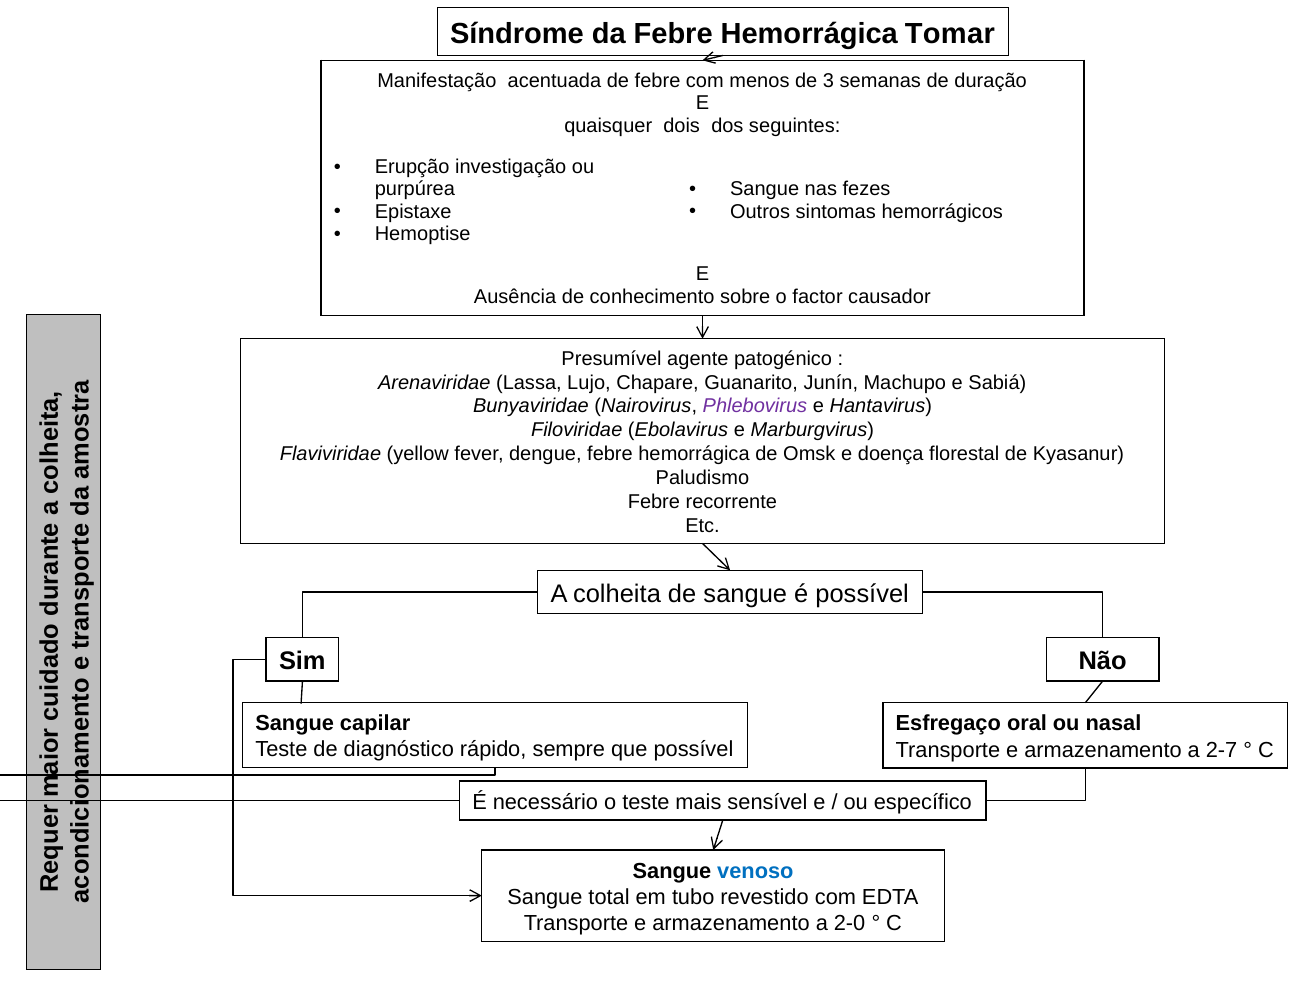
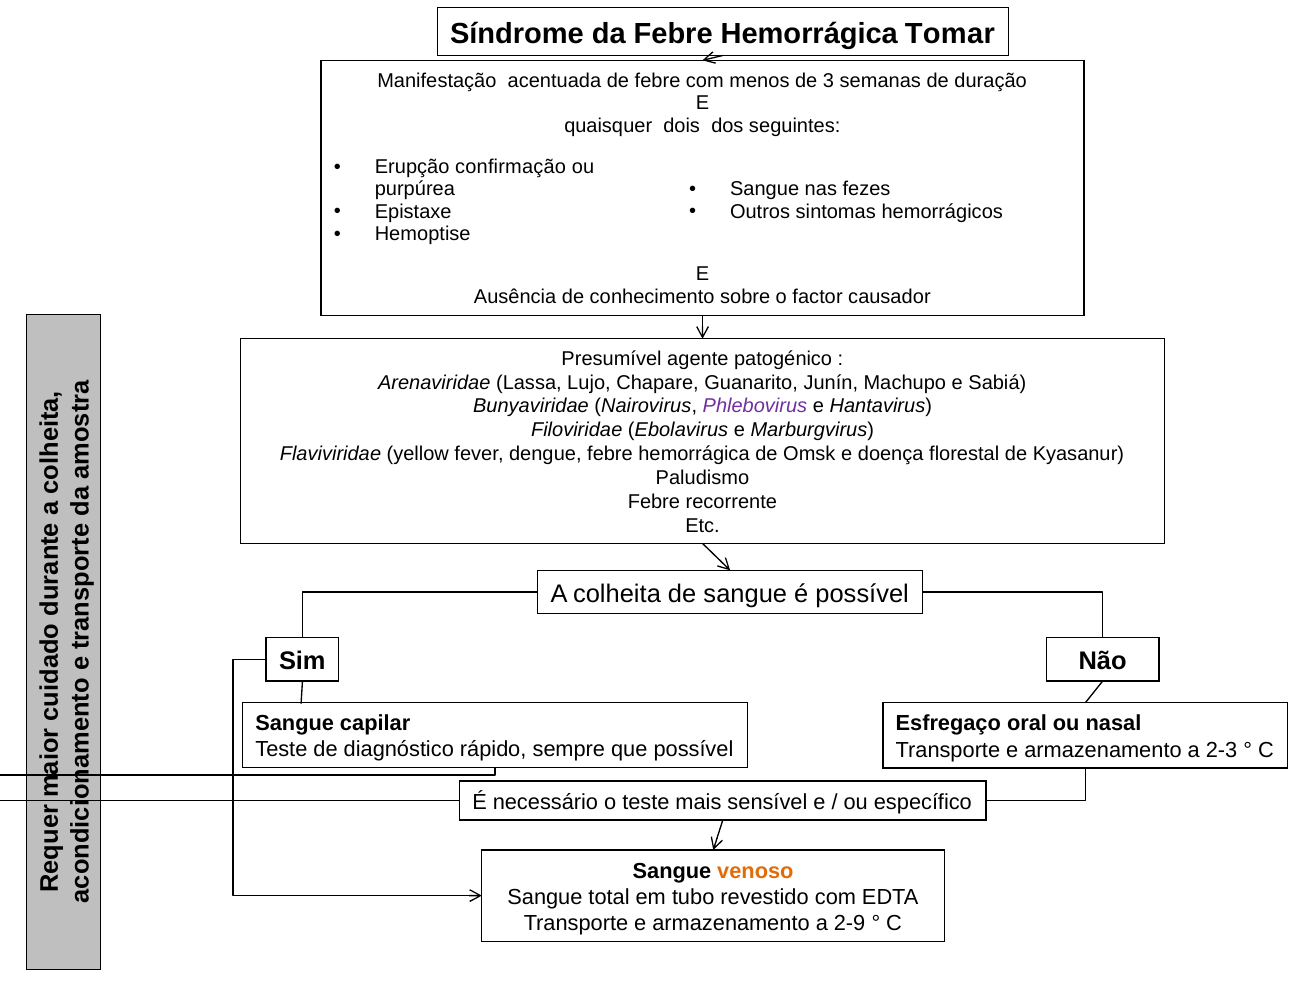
investigação: investigação -> confirmação (511, 167)
2-7: 2-7 -> 2-3 (1222, 751)
venoso colour: blue -> orange (755, 872)
2-0: 2-0 -> 2-9 (850, 924)
